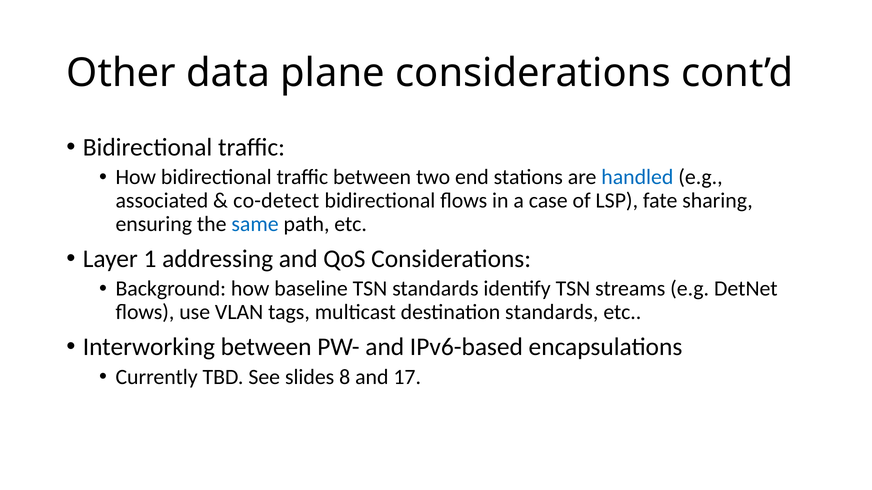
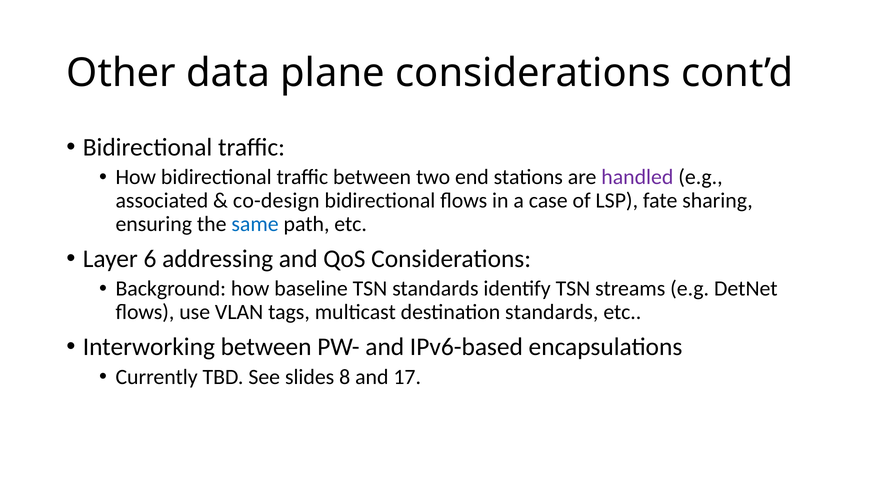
handled colour: blue -> purple (637, 177)
co-detect: co-detect -> co-design (276, 201)
1: 1 -> 6 (150, 259)
